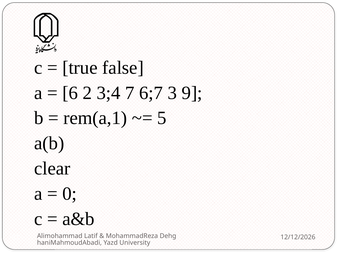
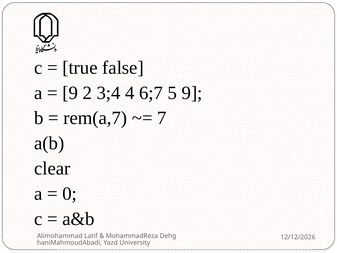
6: 6 -> 9 (70, 93)
7: 7 -> 4 (130, 93)
3: 3 -> 5 (172, 93)
rem(a,1: rem(a,1 -> rem(a,7 (95, 118)
5: 5 -> 7 (162, 118)
